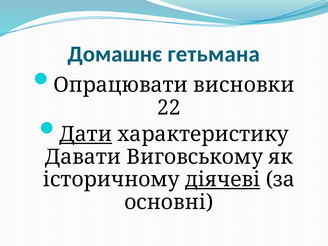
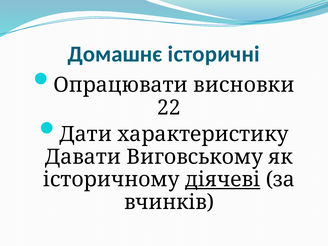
гетьмана: гетьмана -> історичні (214, 54)
Дати underline: present -> none (86, 134)
основні: основні -> вчинків (169, 202)
